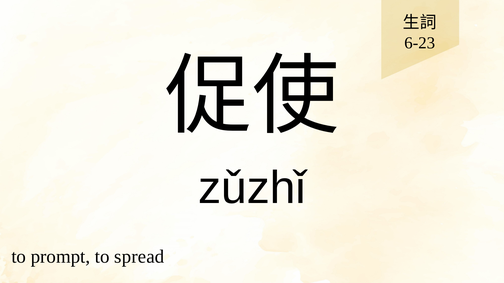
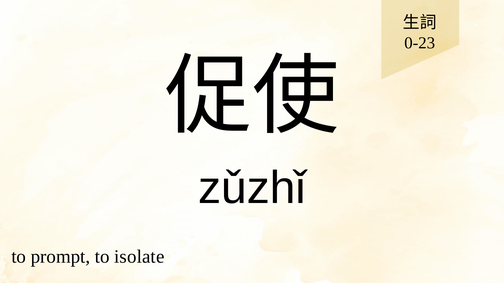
6-23: 6-23 -> 0-23 (420, 43)
spread: spread -> isolate (139, 257)
